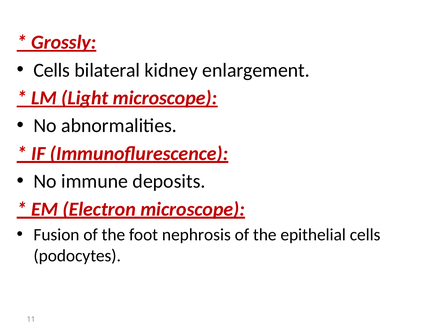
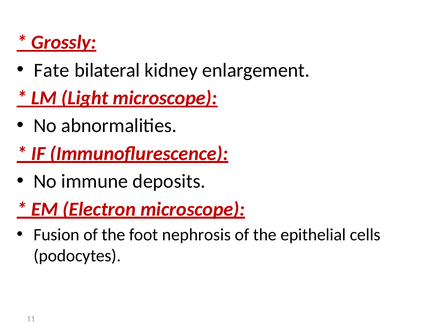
Cells: Cells -> Fate (52, 70)
